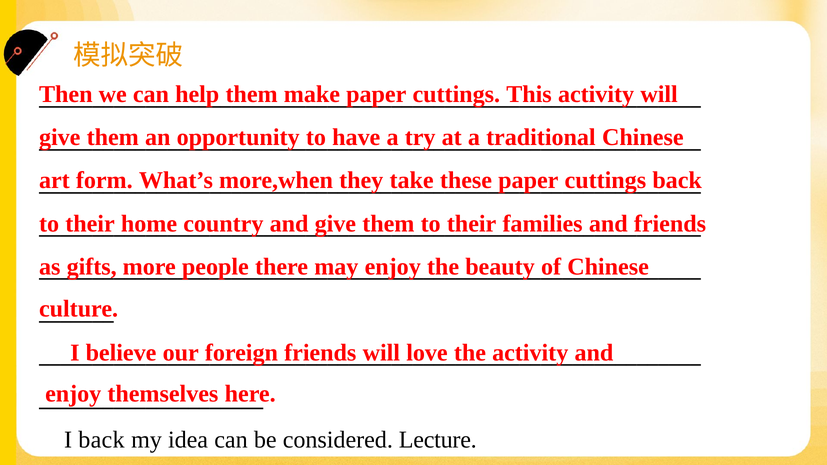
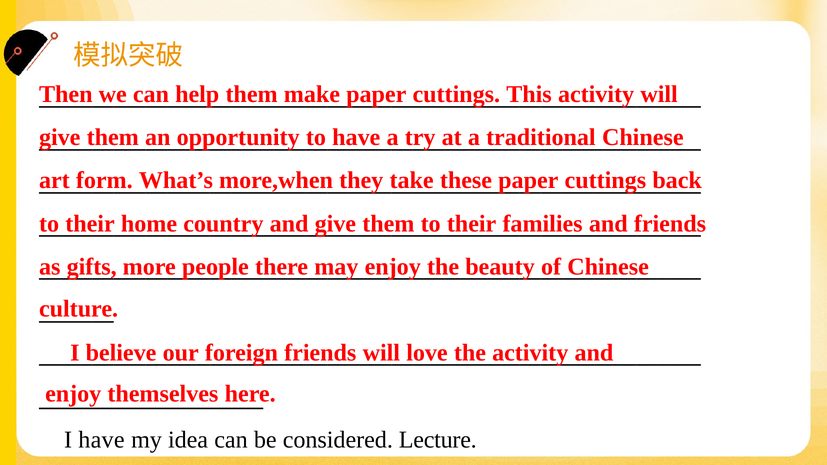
I back: back -> have (101, 440)
